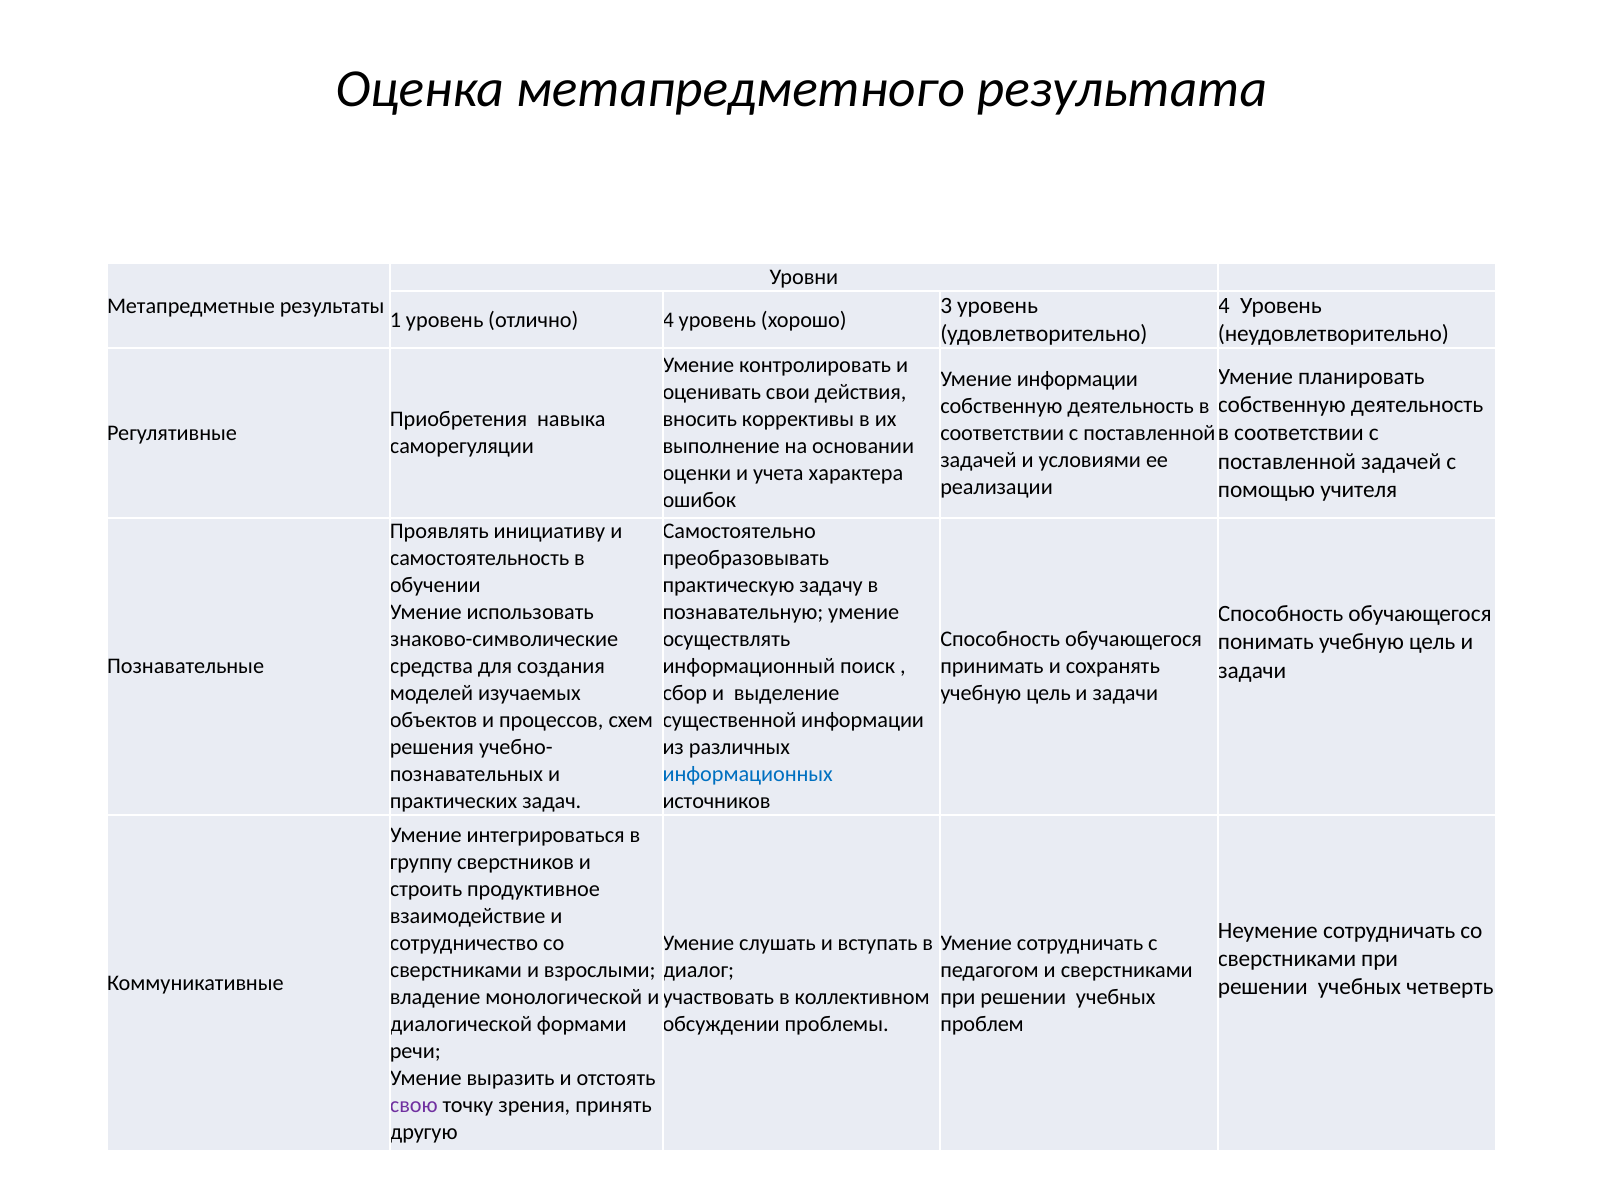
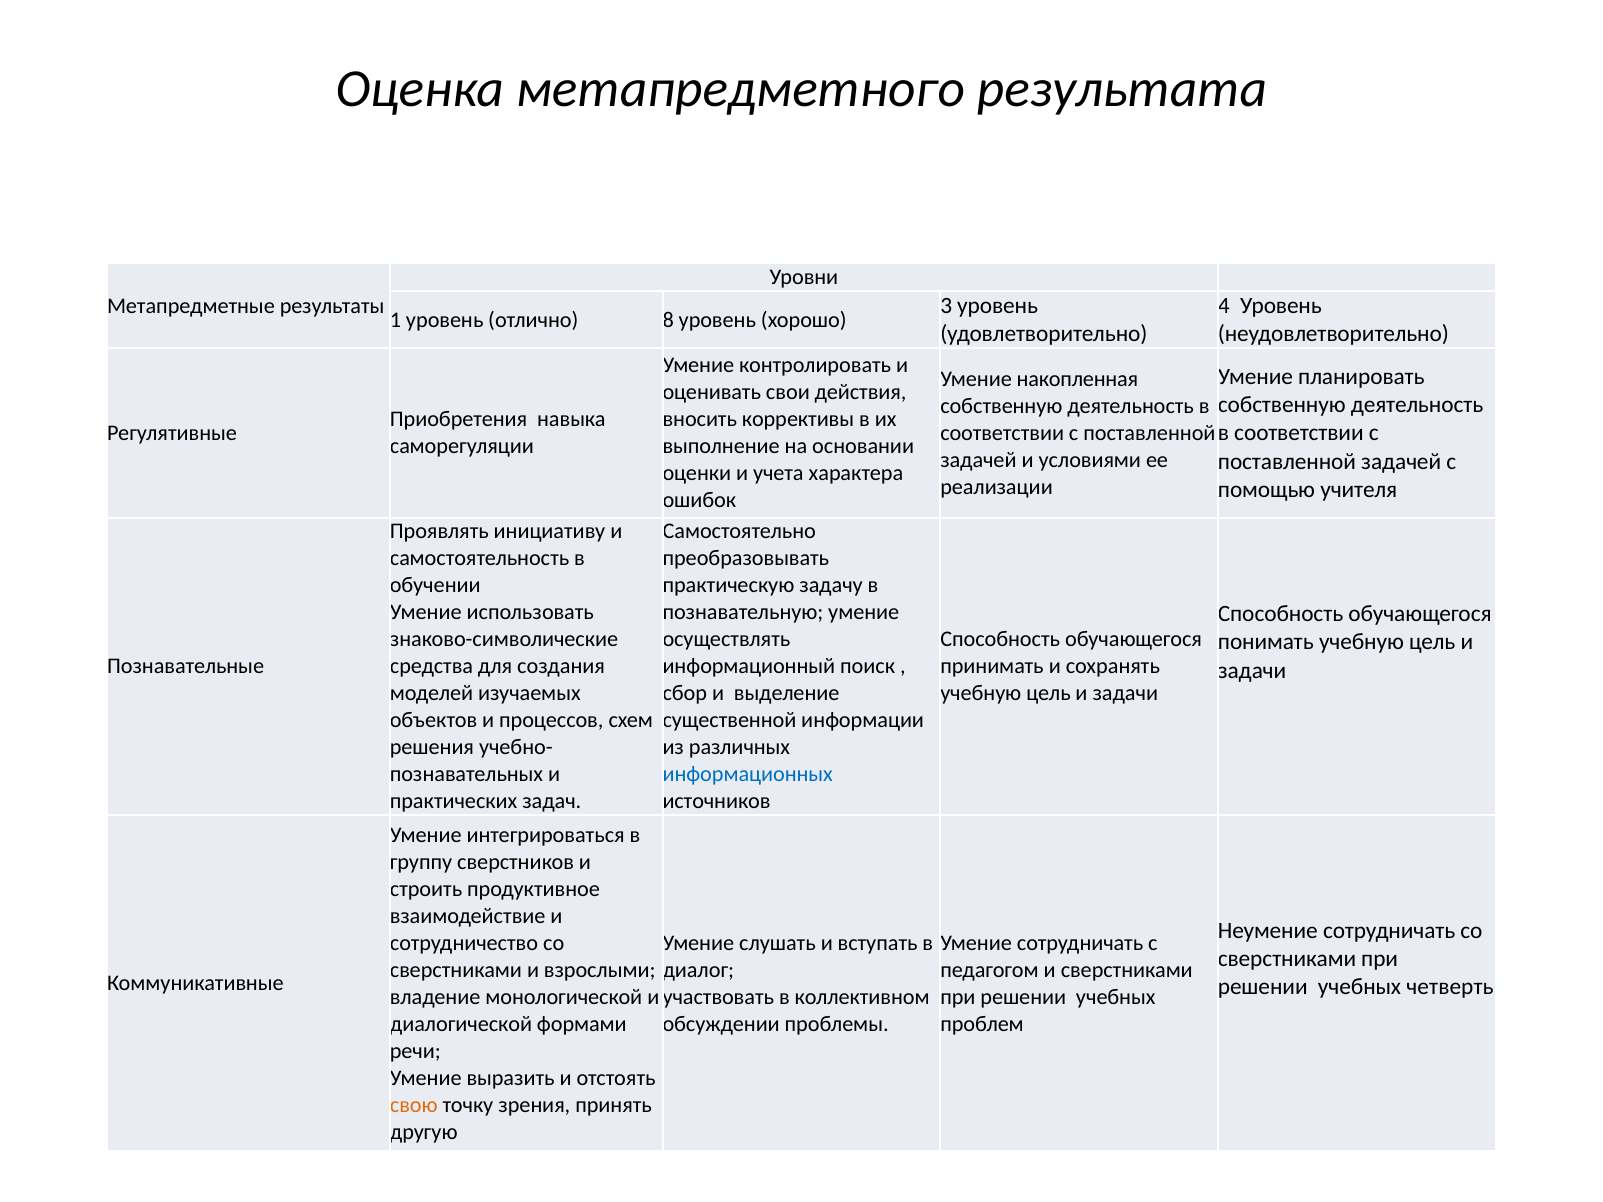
отлично 4: 4 -> 8 (668, 320)
Умение информации: информации -> накопленная (1077, 379)
свою colour: purple -> orange (414, 1105)
